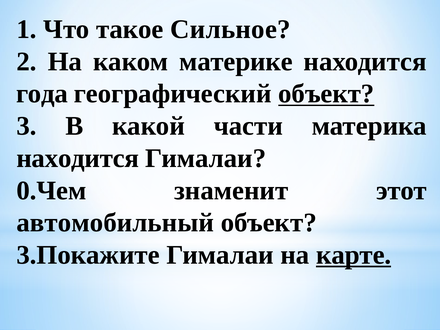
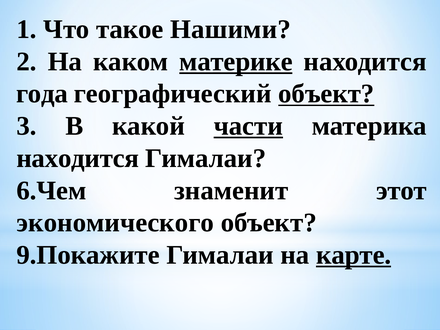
Сильное: Сильное -> Нашими (231, 29)
материке underline: none -> present (236, 61)
части underline: none -> present (248, 126)
0.Чем: 0.Чем -> 6.Чем (51, 191)
автомобильный: автомобильный -> экономического (115, 223)
3.Покажите: 3.Покажите -> 9.Покажите (88, 255)
